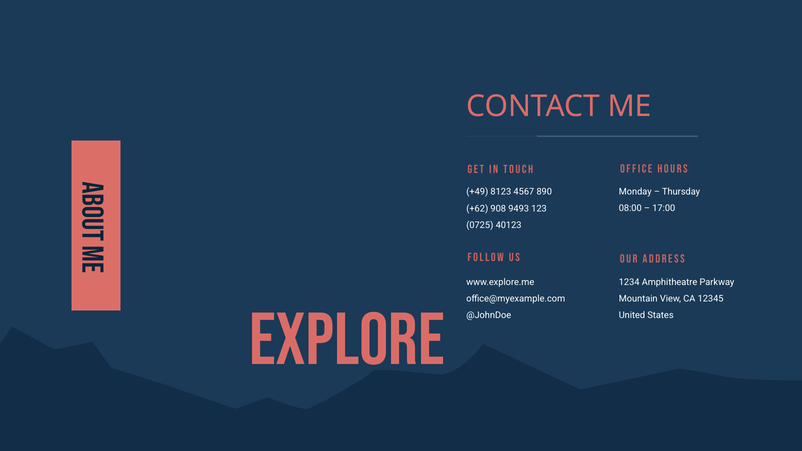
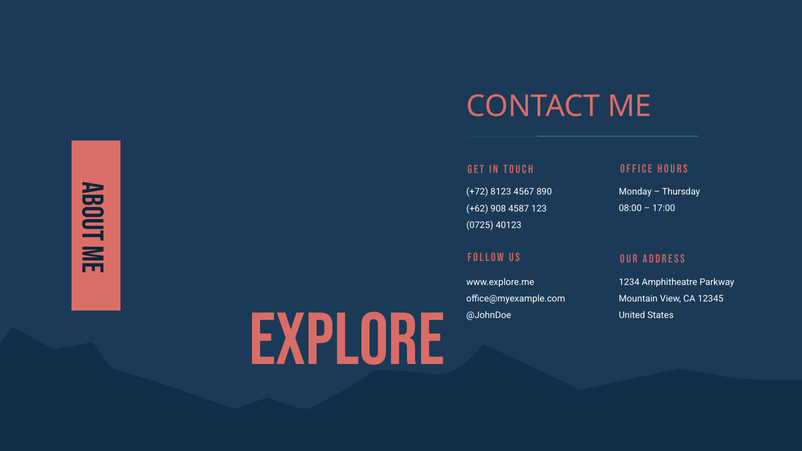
+49: +49 -> +72 (477, 192)
9493: 9493 -> 4587 (519, 209)
